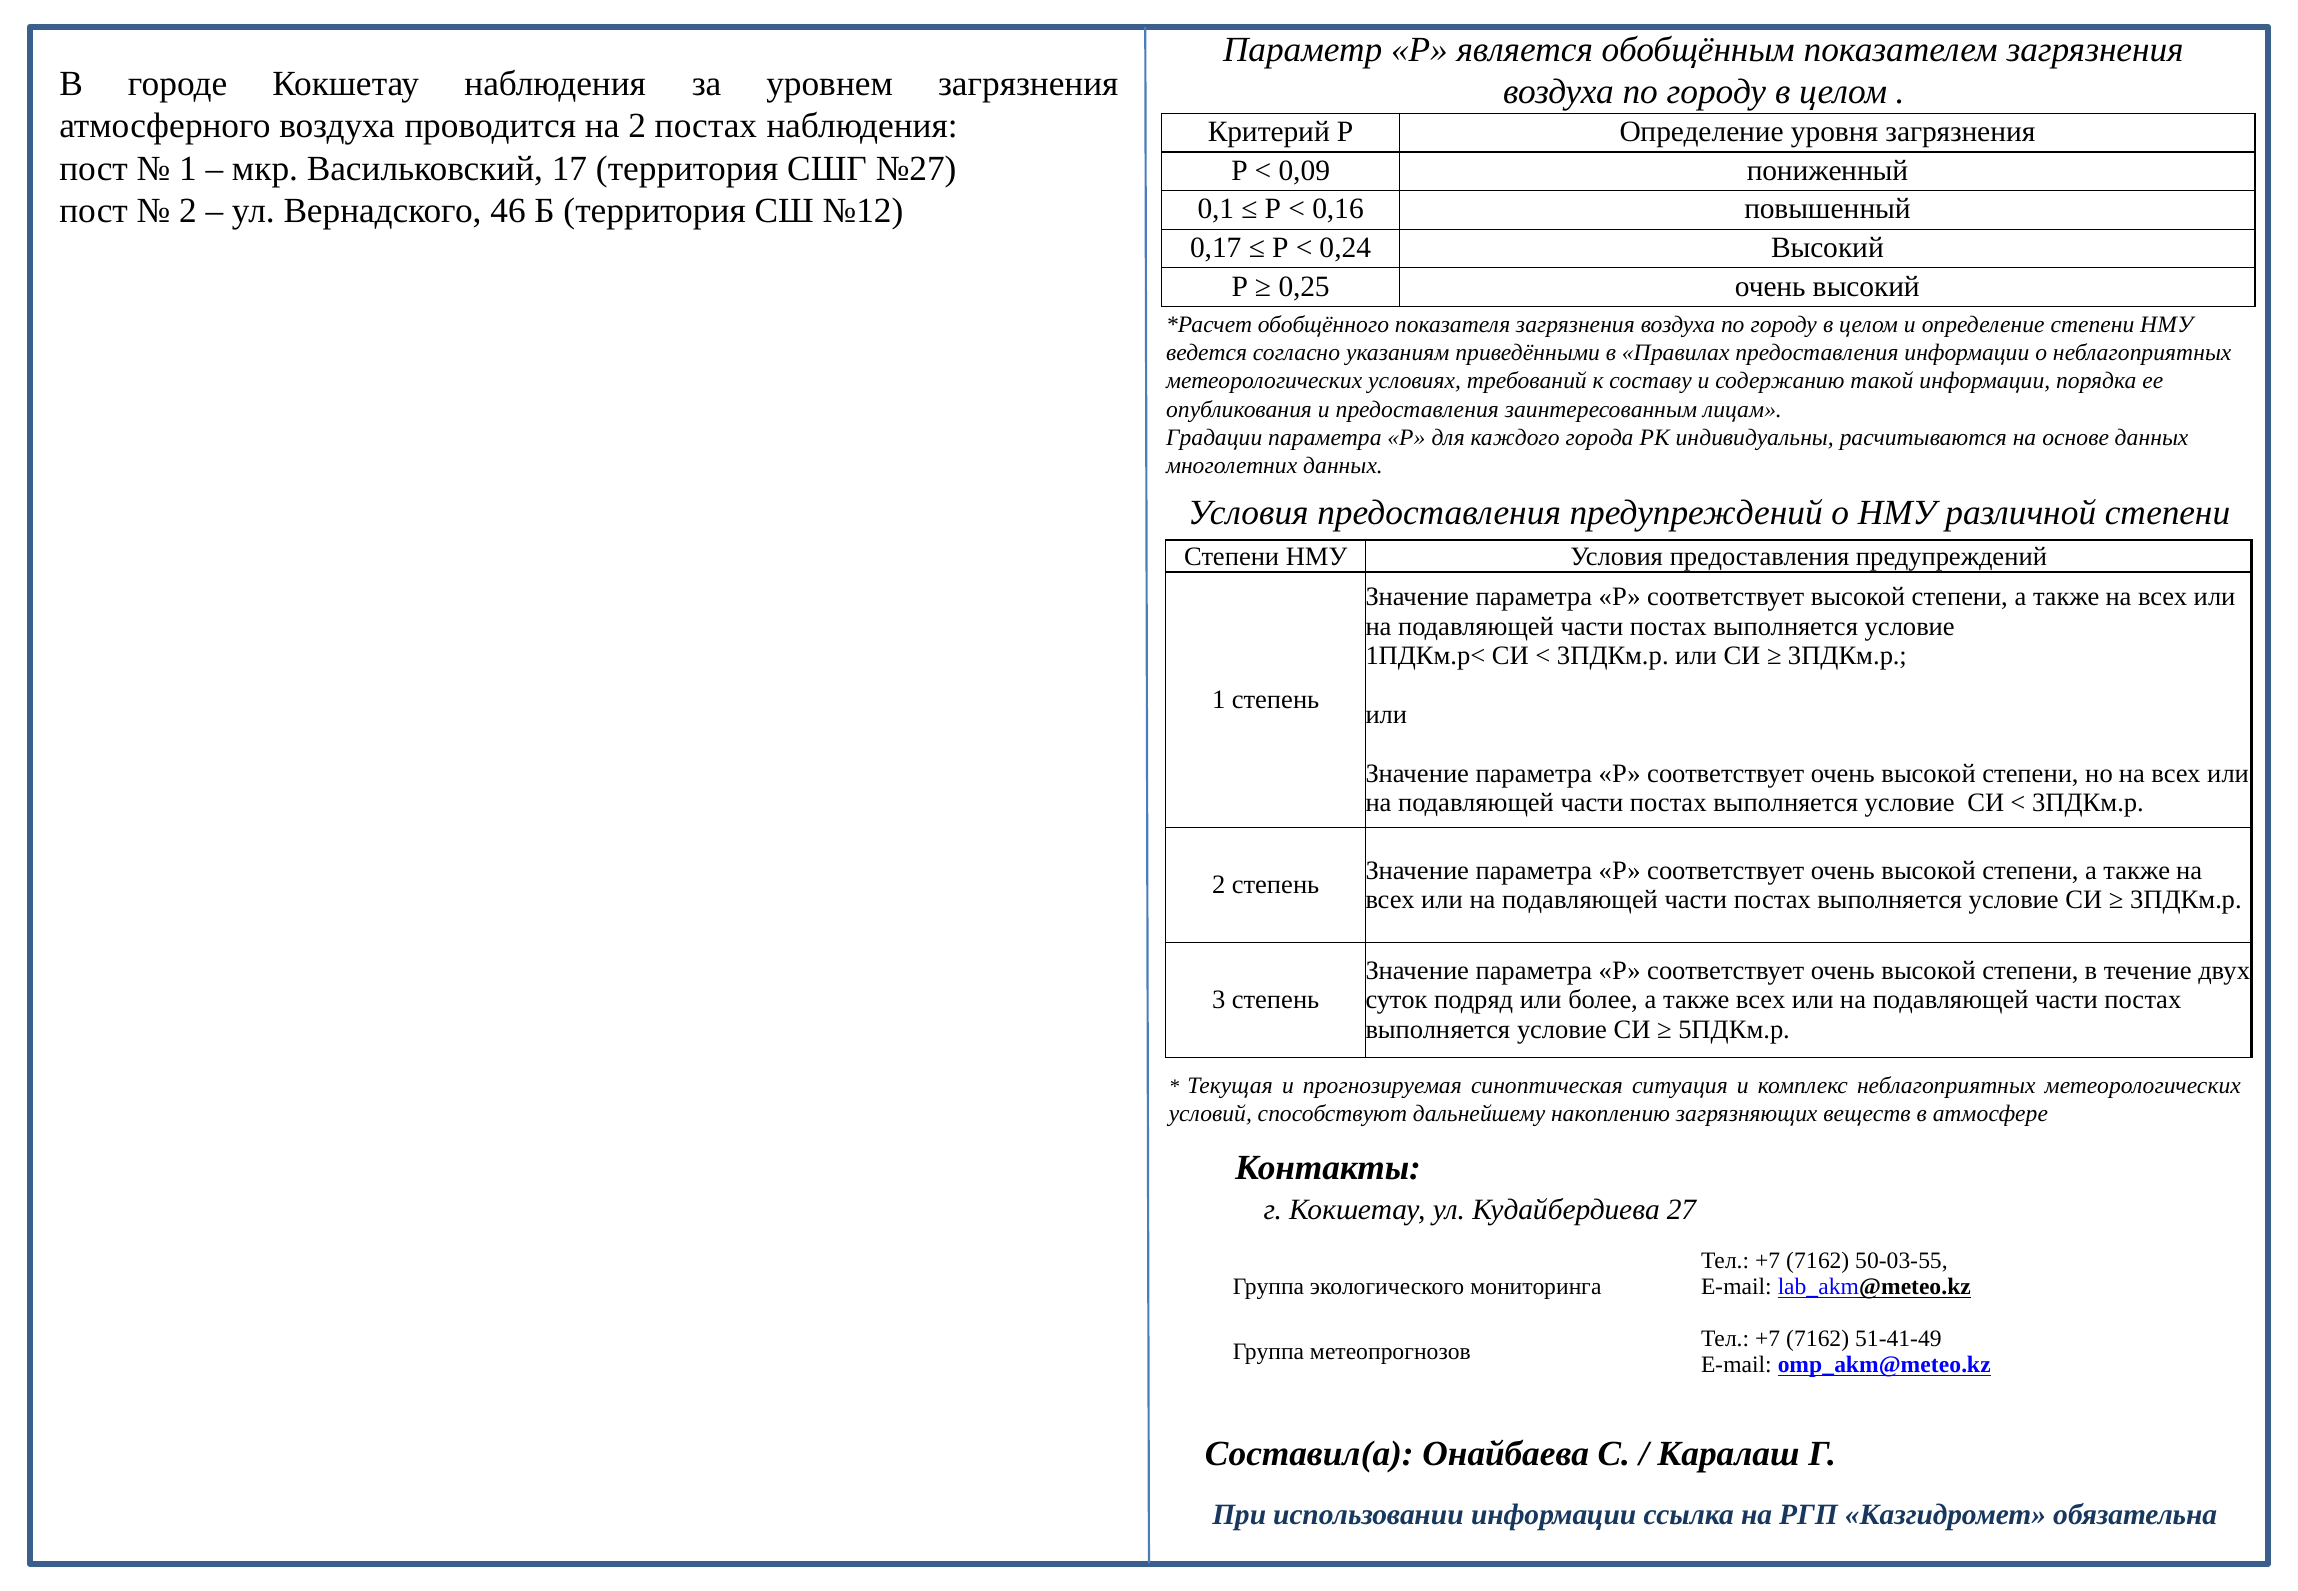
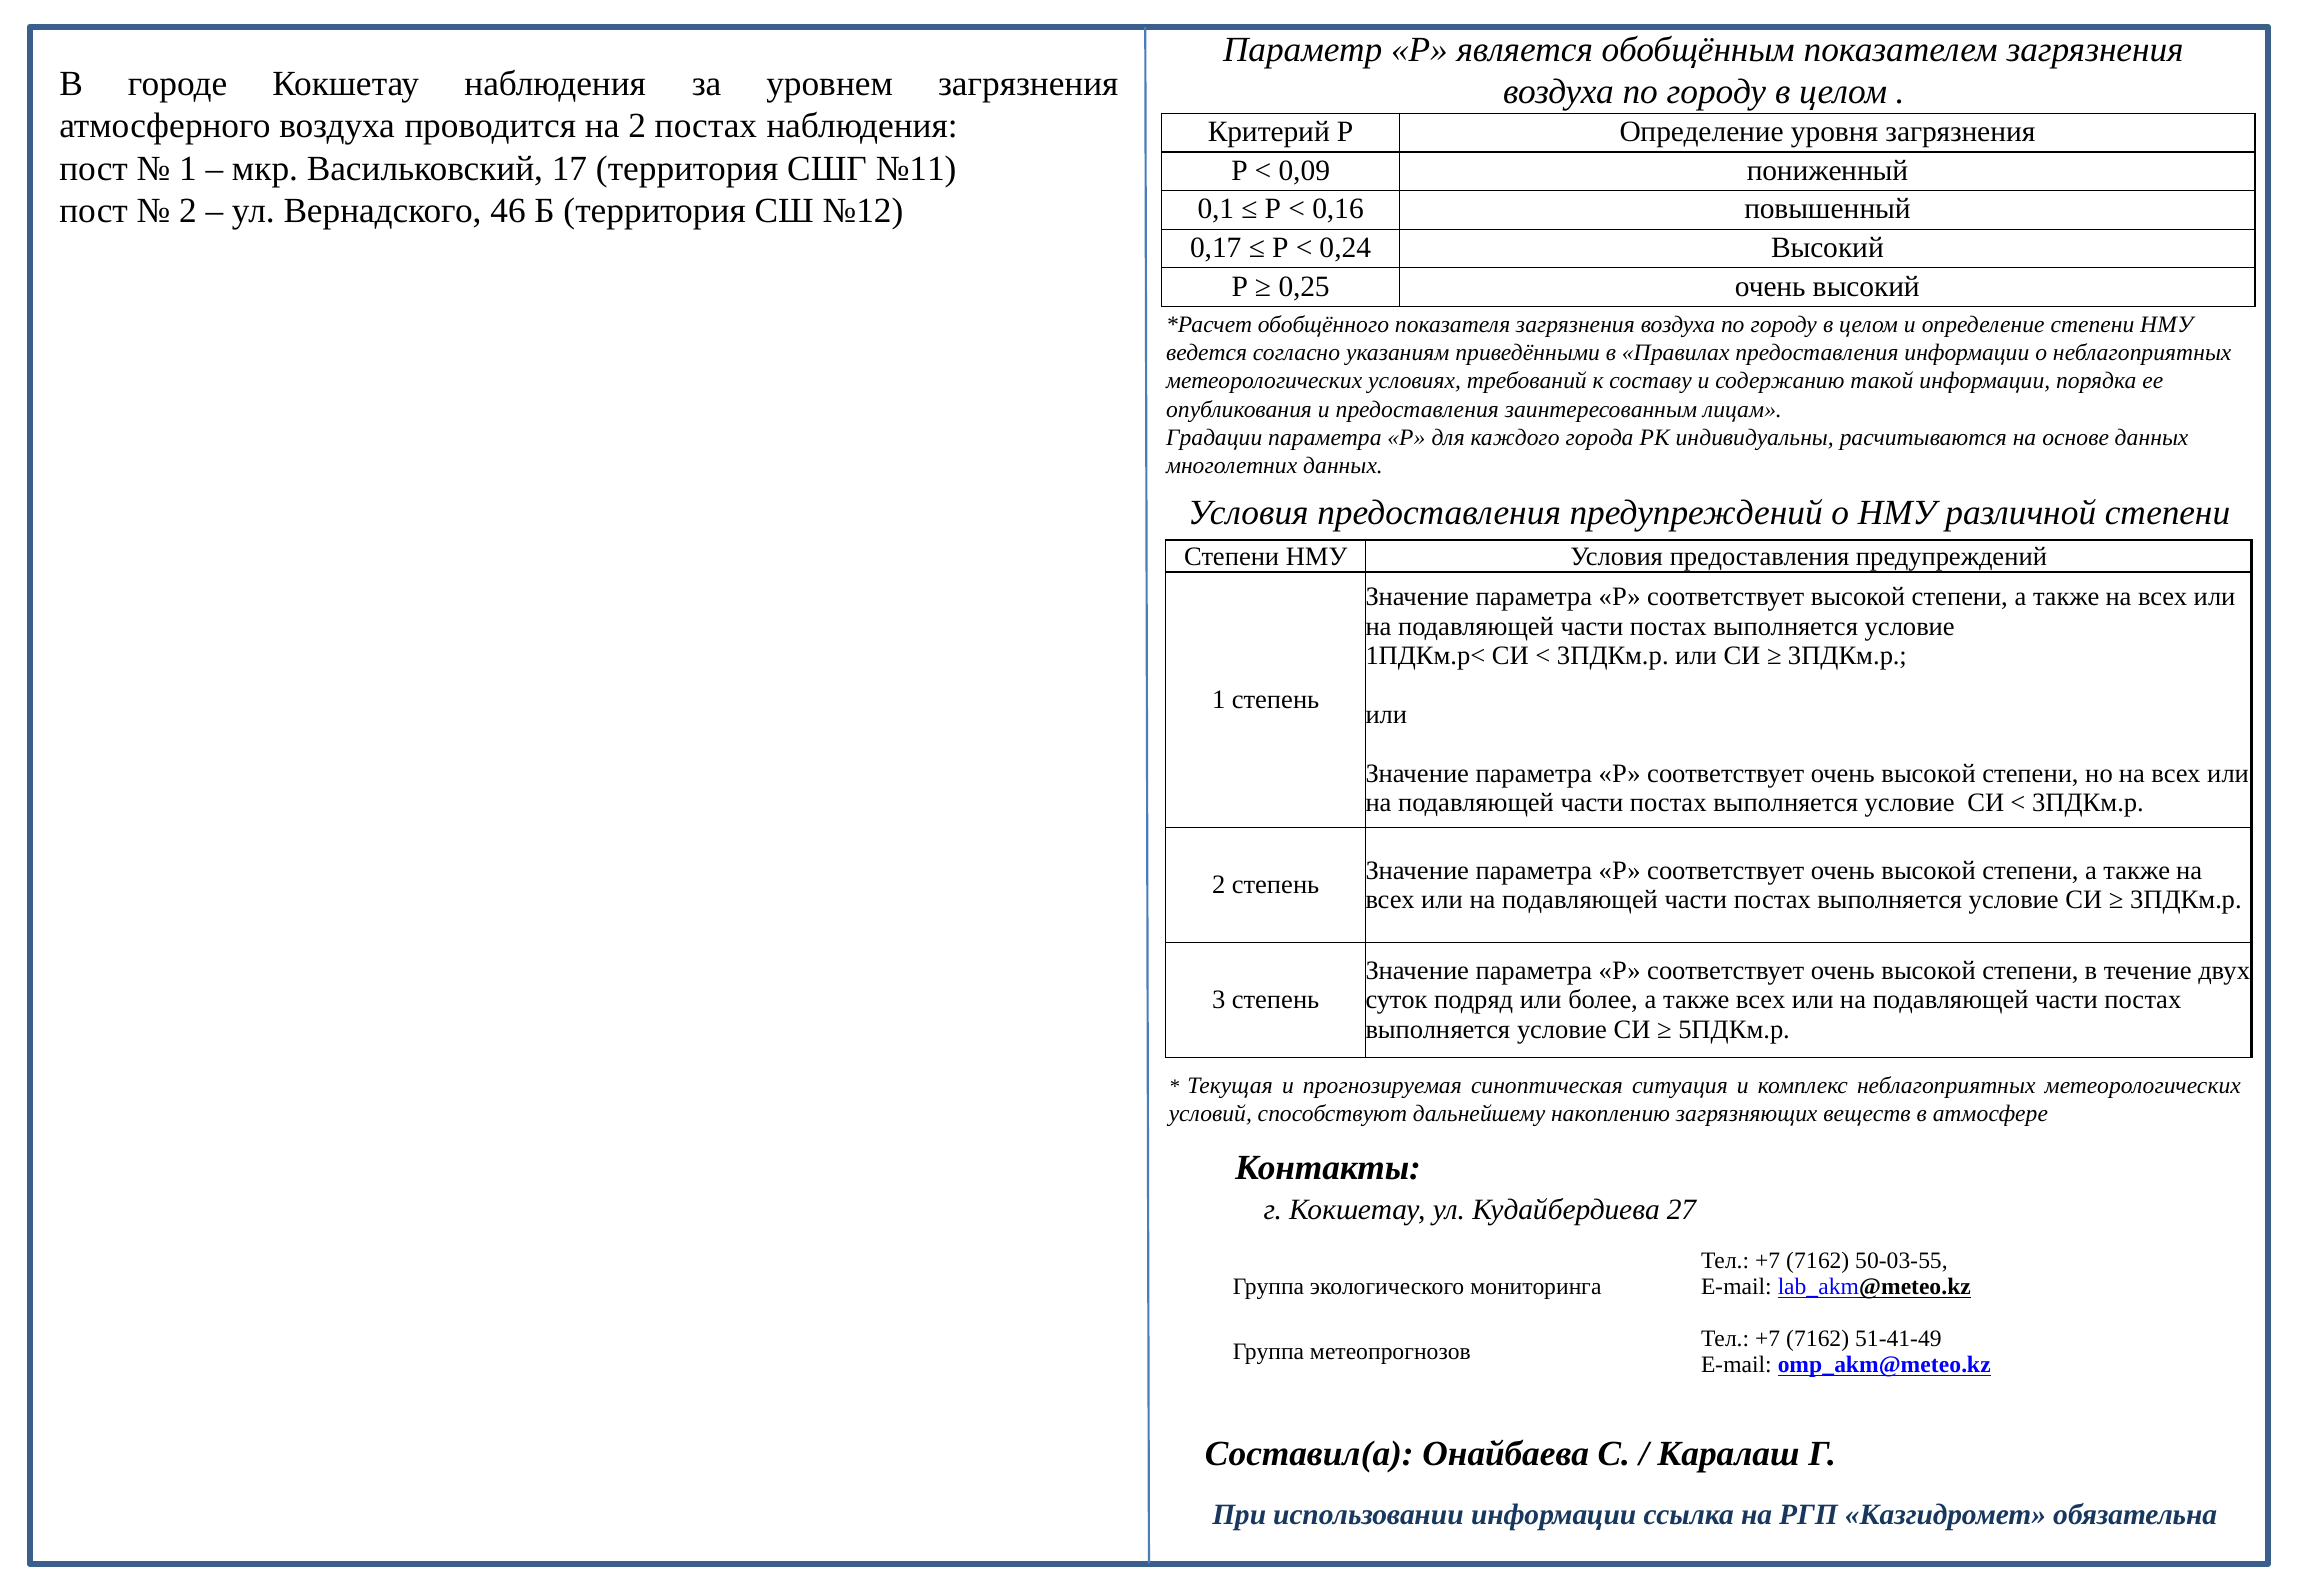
№27: №27 -> №11 (916, 169)
